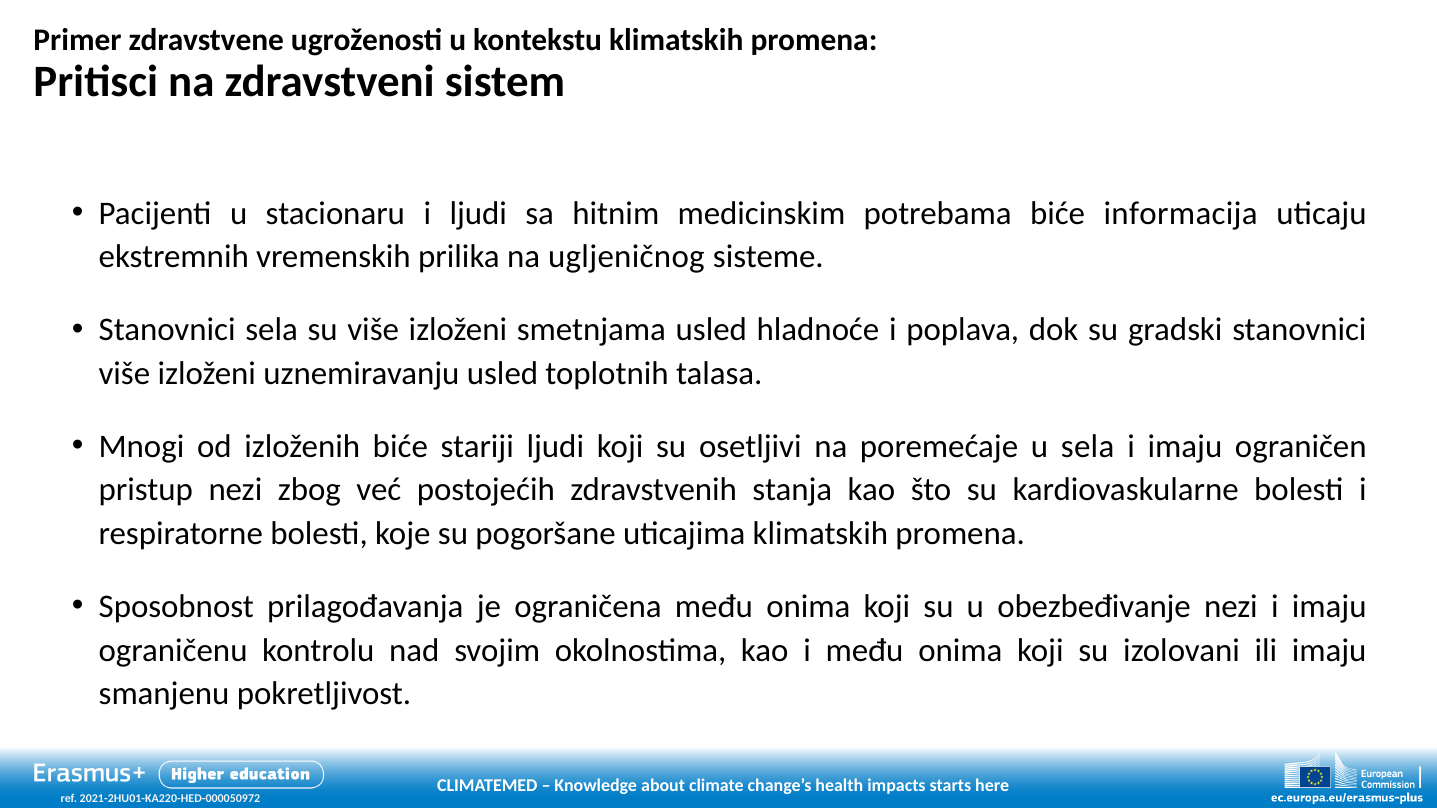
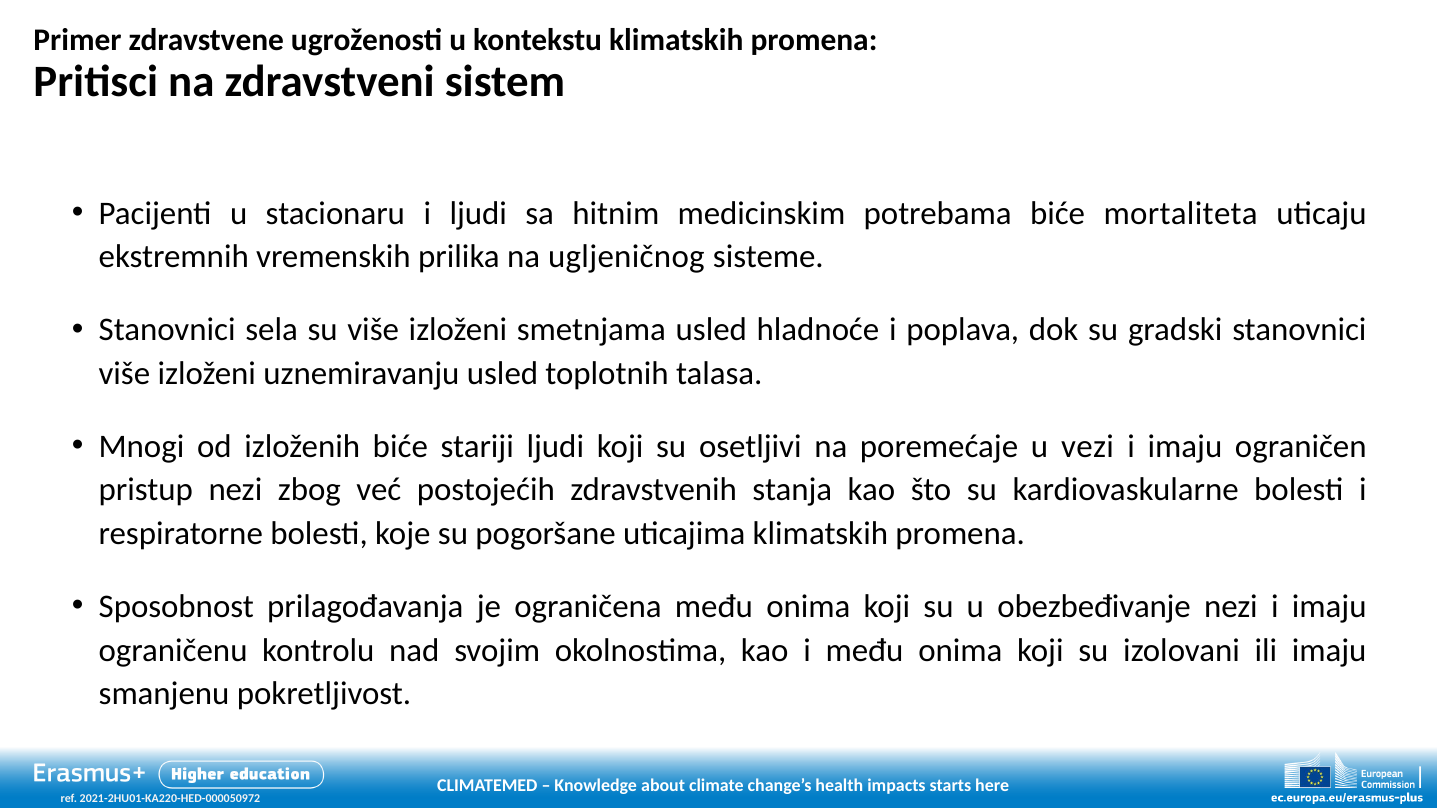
informacija: informacija -> mortaliteta (1181, 213)
u sela: sela -> vezi (1088, 447)
